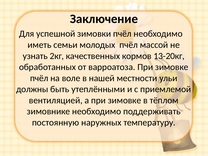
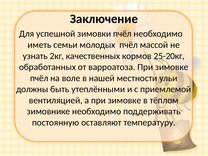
13-20кг: 13-20кг -> 25-20кг (169, 56)
наружных: наружных -> оставляют (101, 123)
